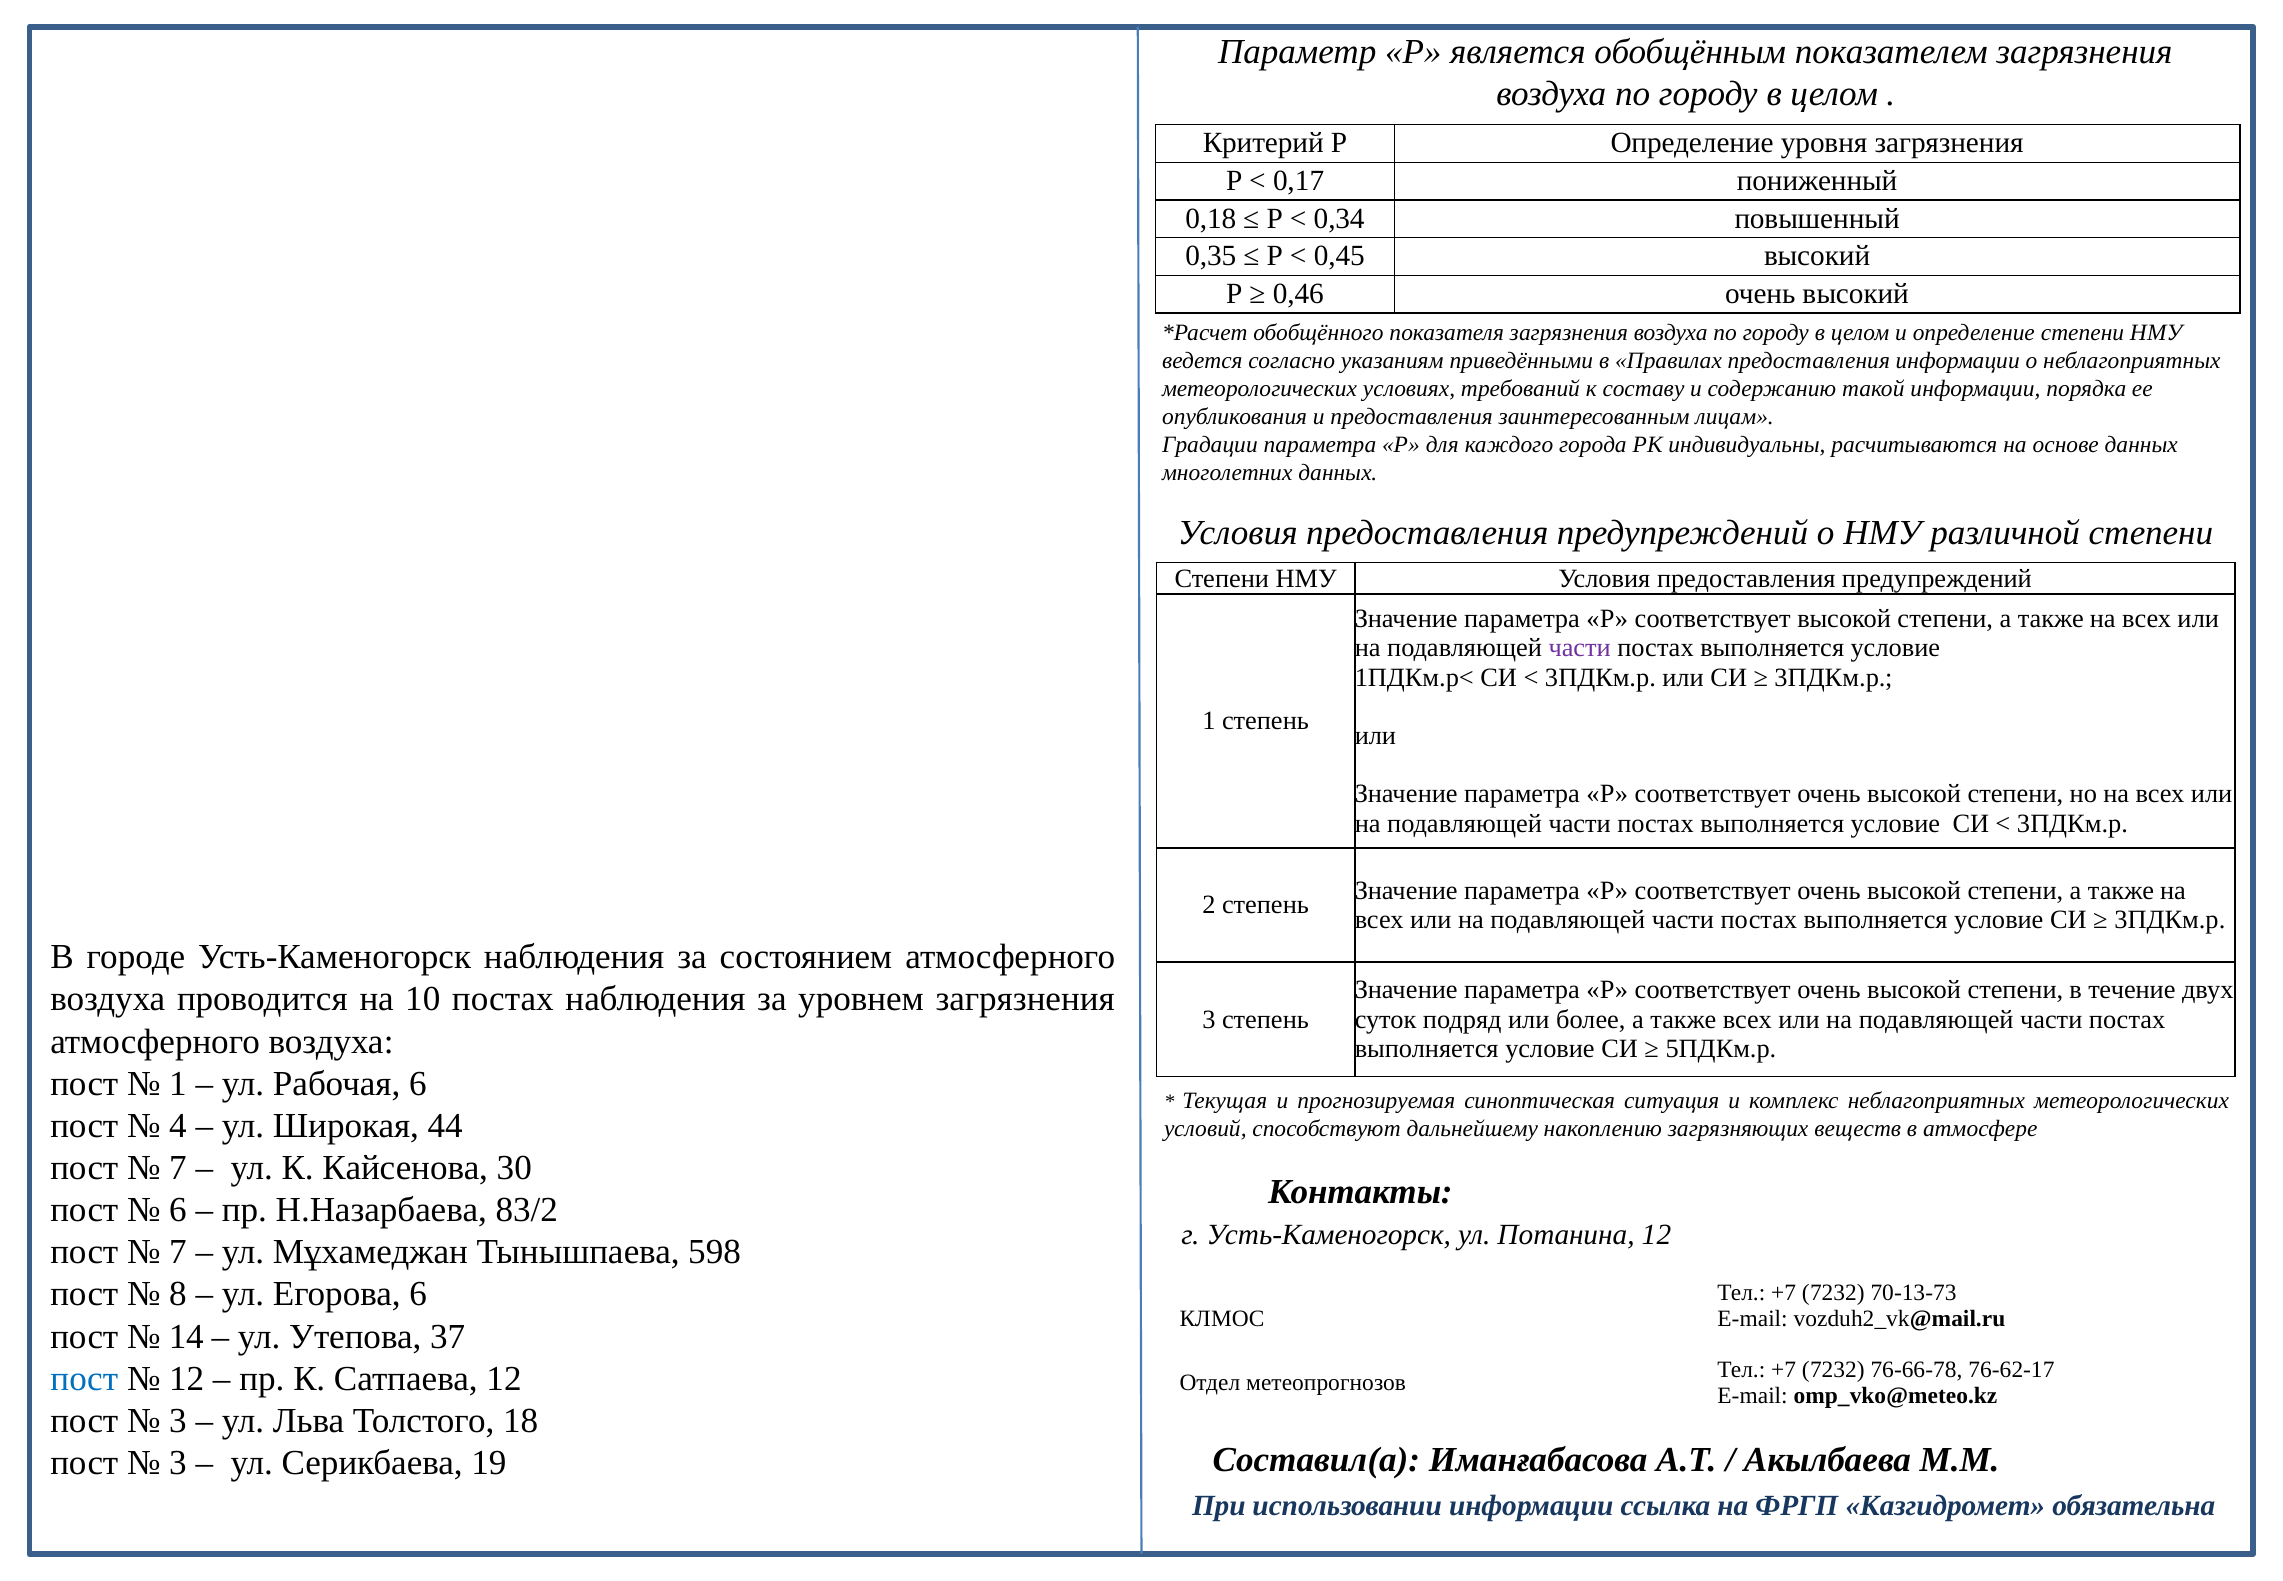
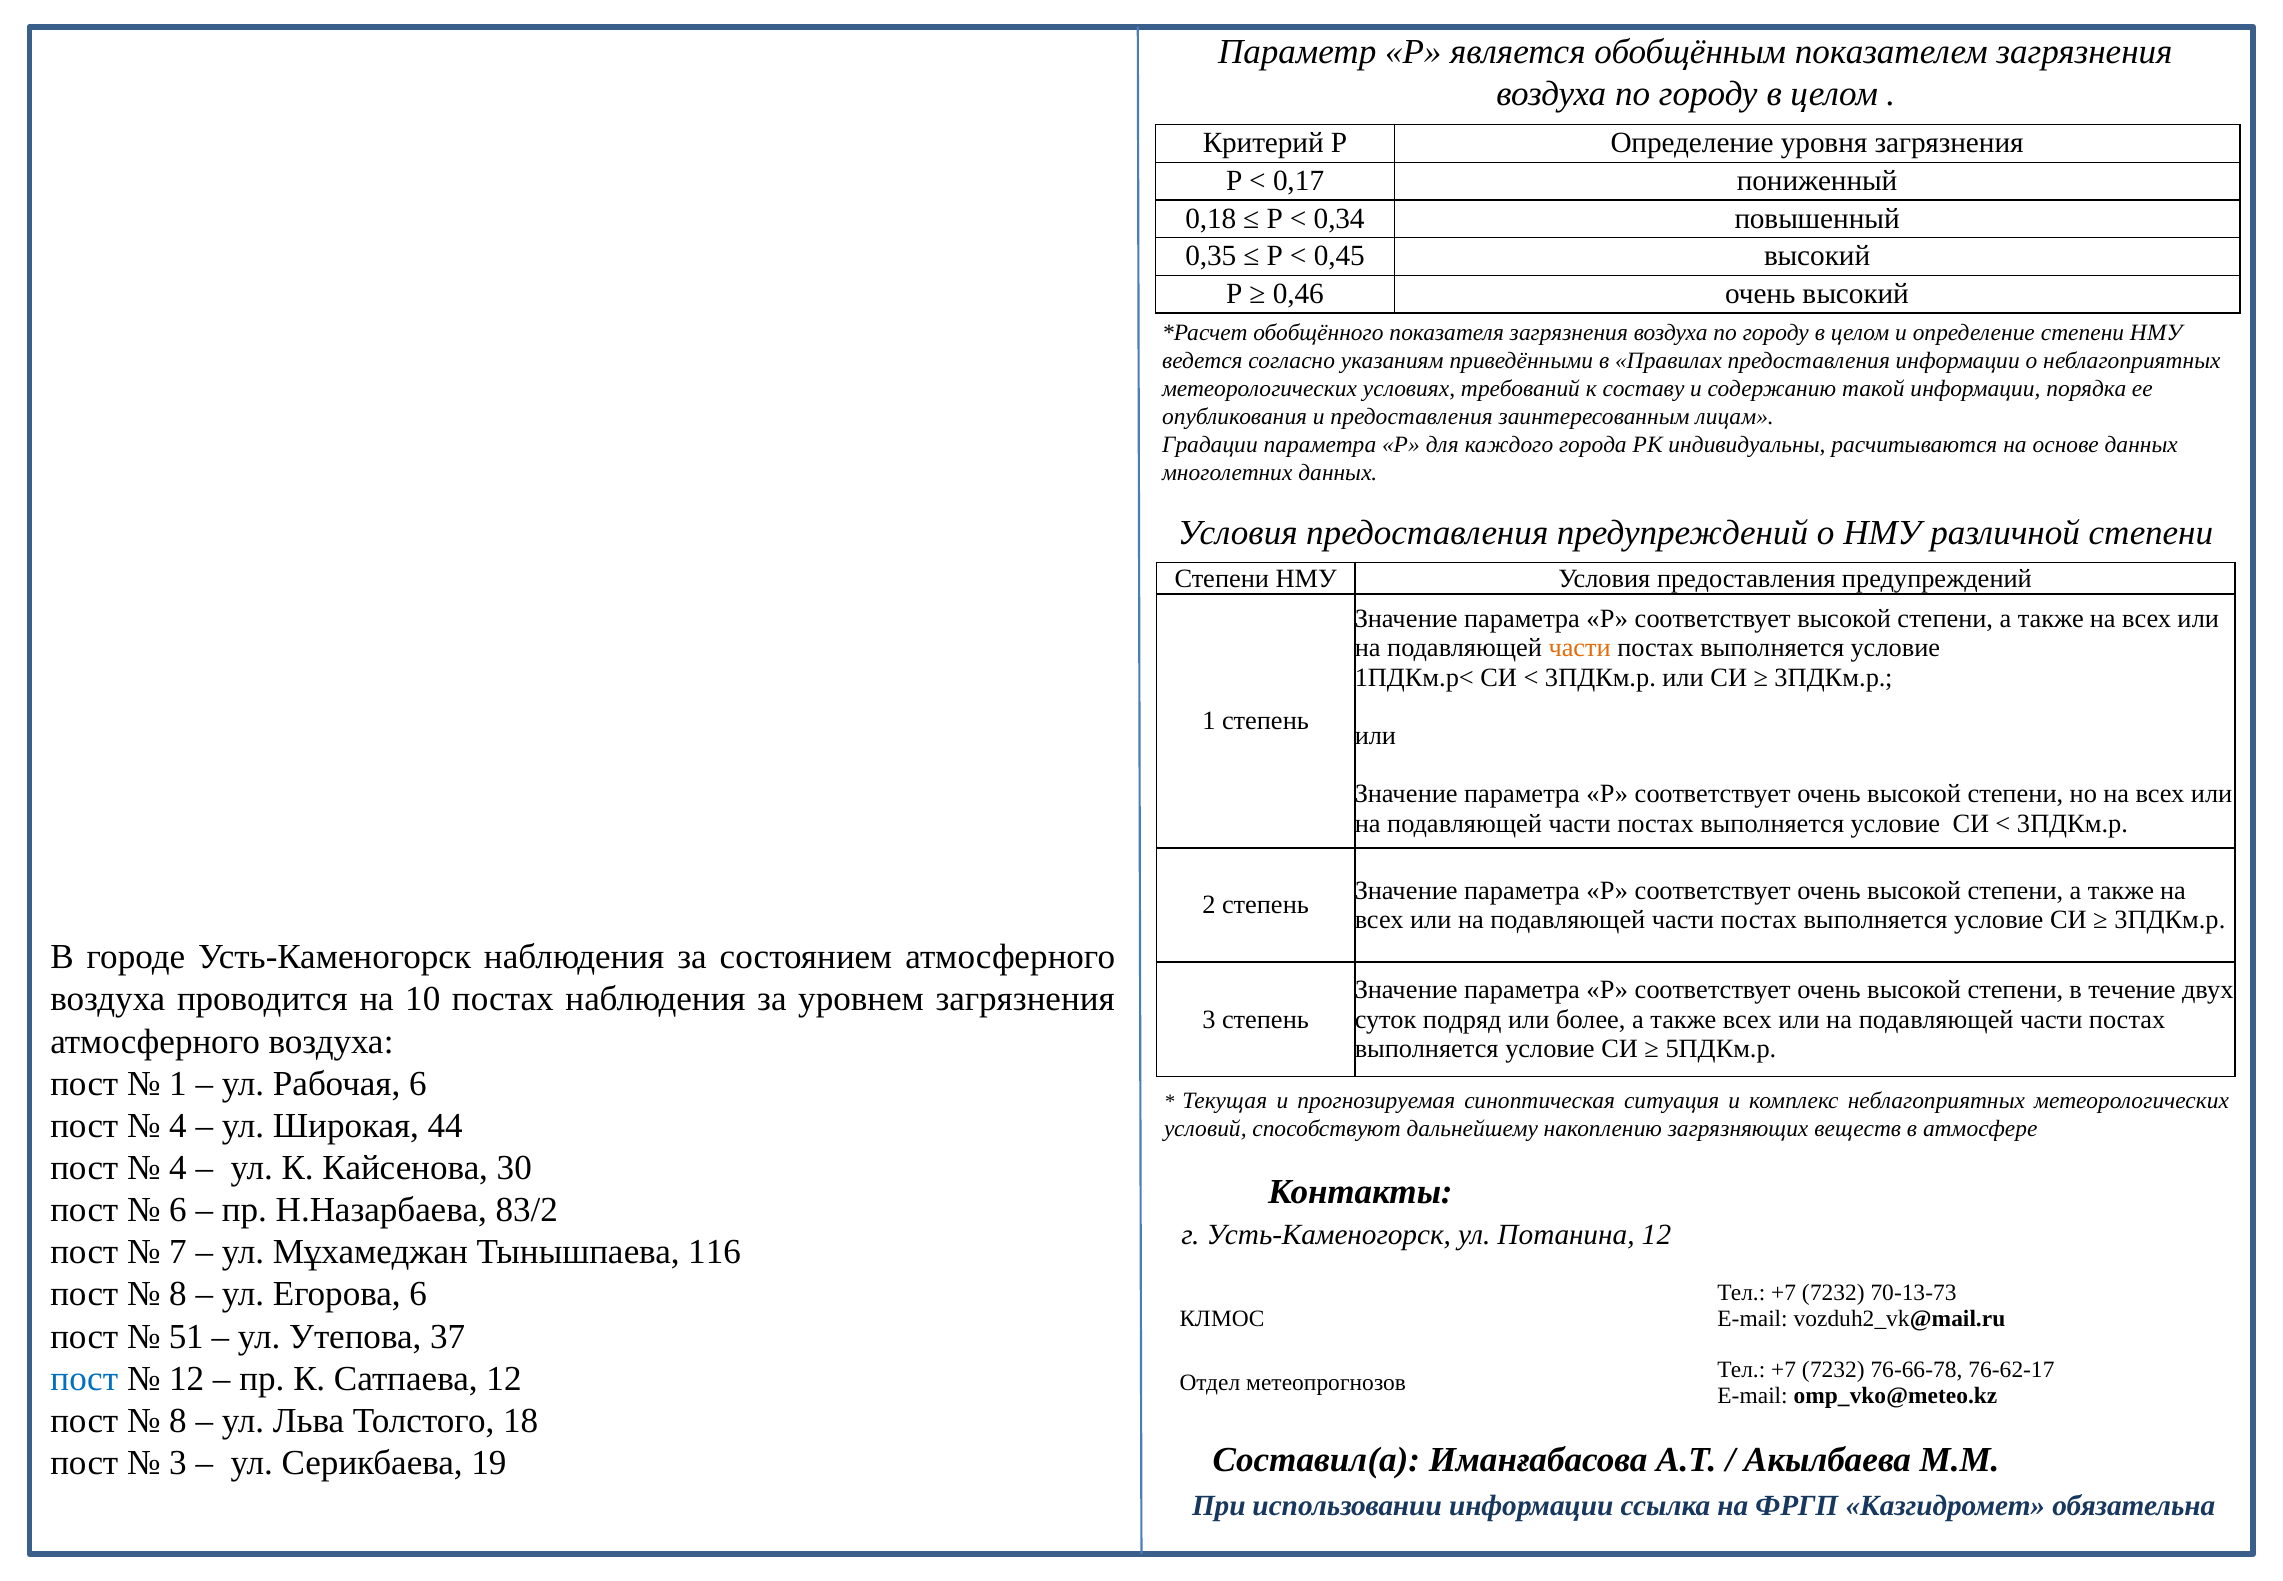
части colour: purple -> orange (1580, 648)
7: 7 -> 4 (178, 1168)
598: 598 -> 116 (715, 1252)
14: 14 -> 51 (186, 1336)
3: 3 -> 8 (178, 1420)
